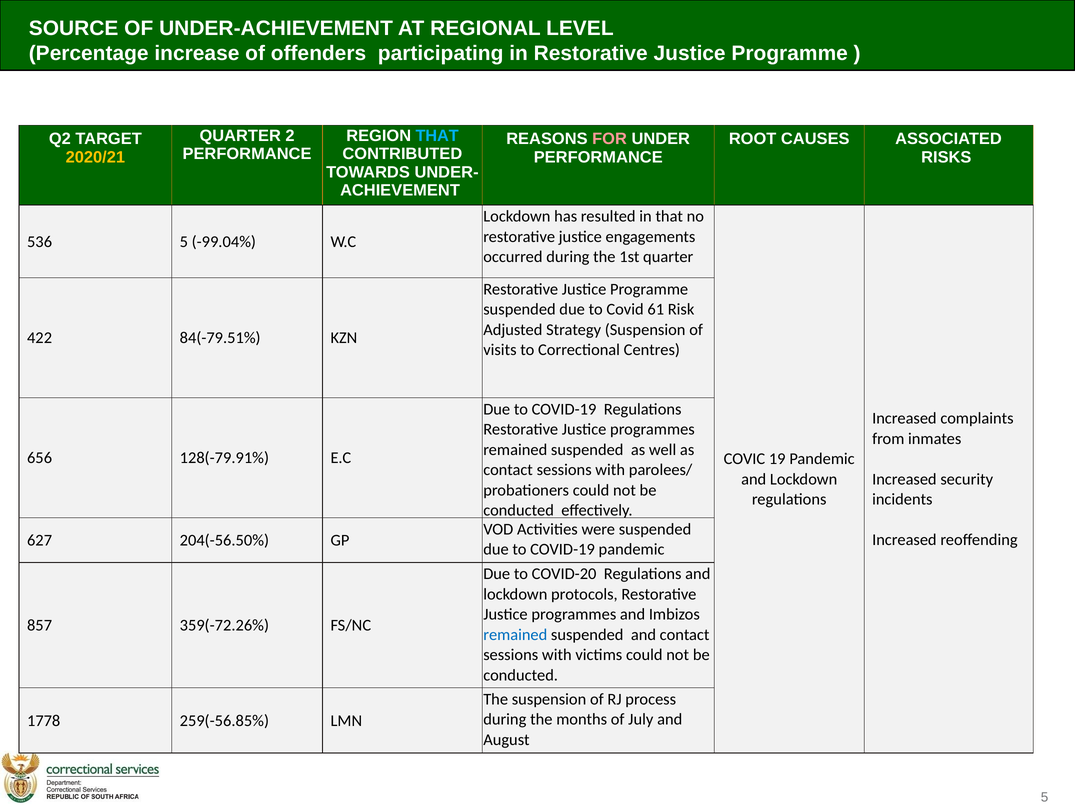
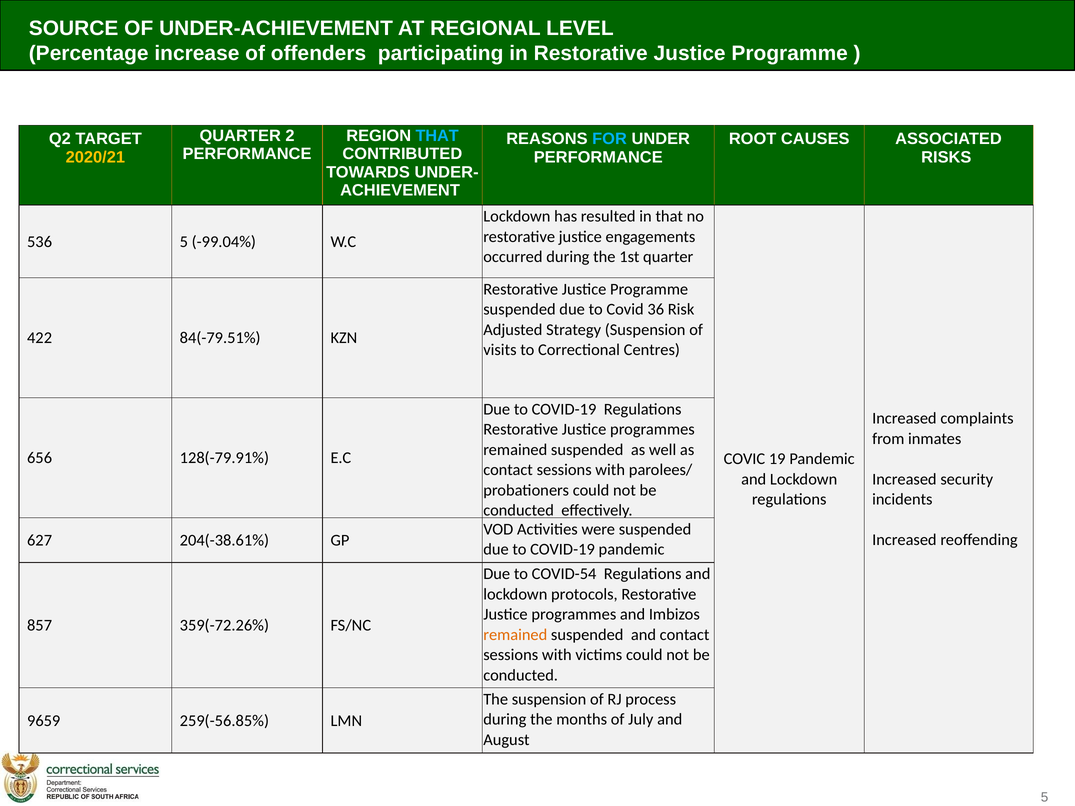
FOR colour: pink -> light blue (610, 139)
61: 61 -> 36 (656, 309)
204(-56.50%: 204(-56.50% -> 204(-38.61% (224, 540)
COVID-20: COVID-20 -> COVID-54 (564, 574)
remained colour: blue -> orange (515, 635)
1778: 1778 -> 9659 (44, 721)
